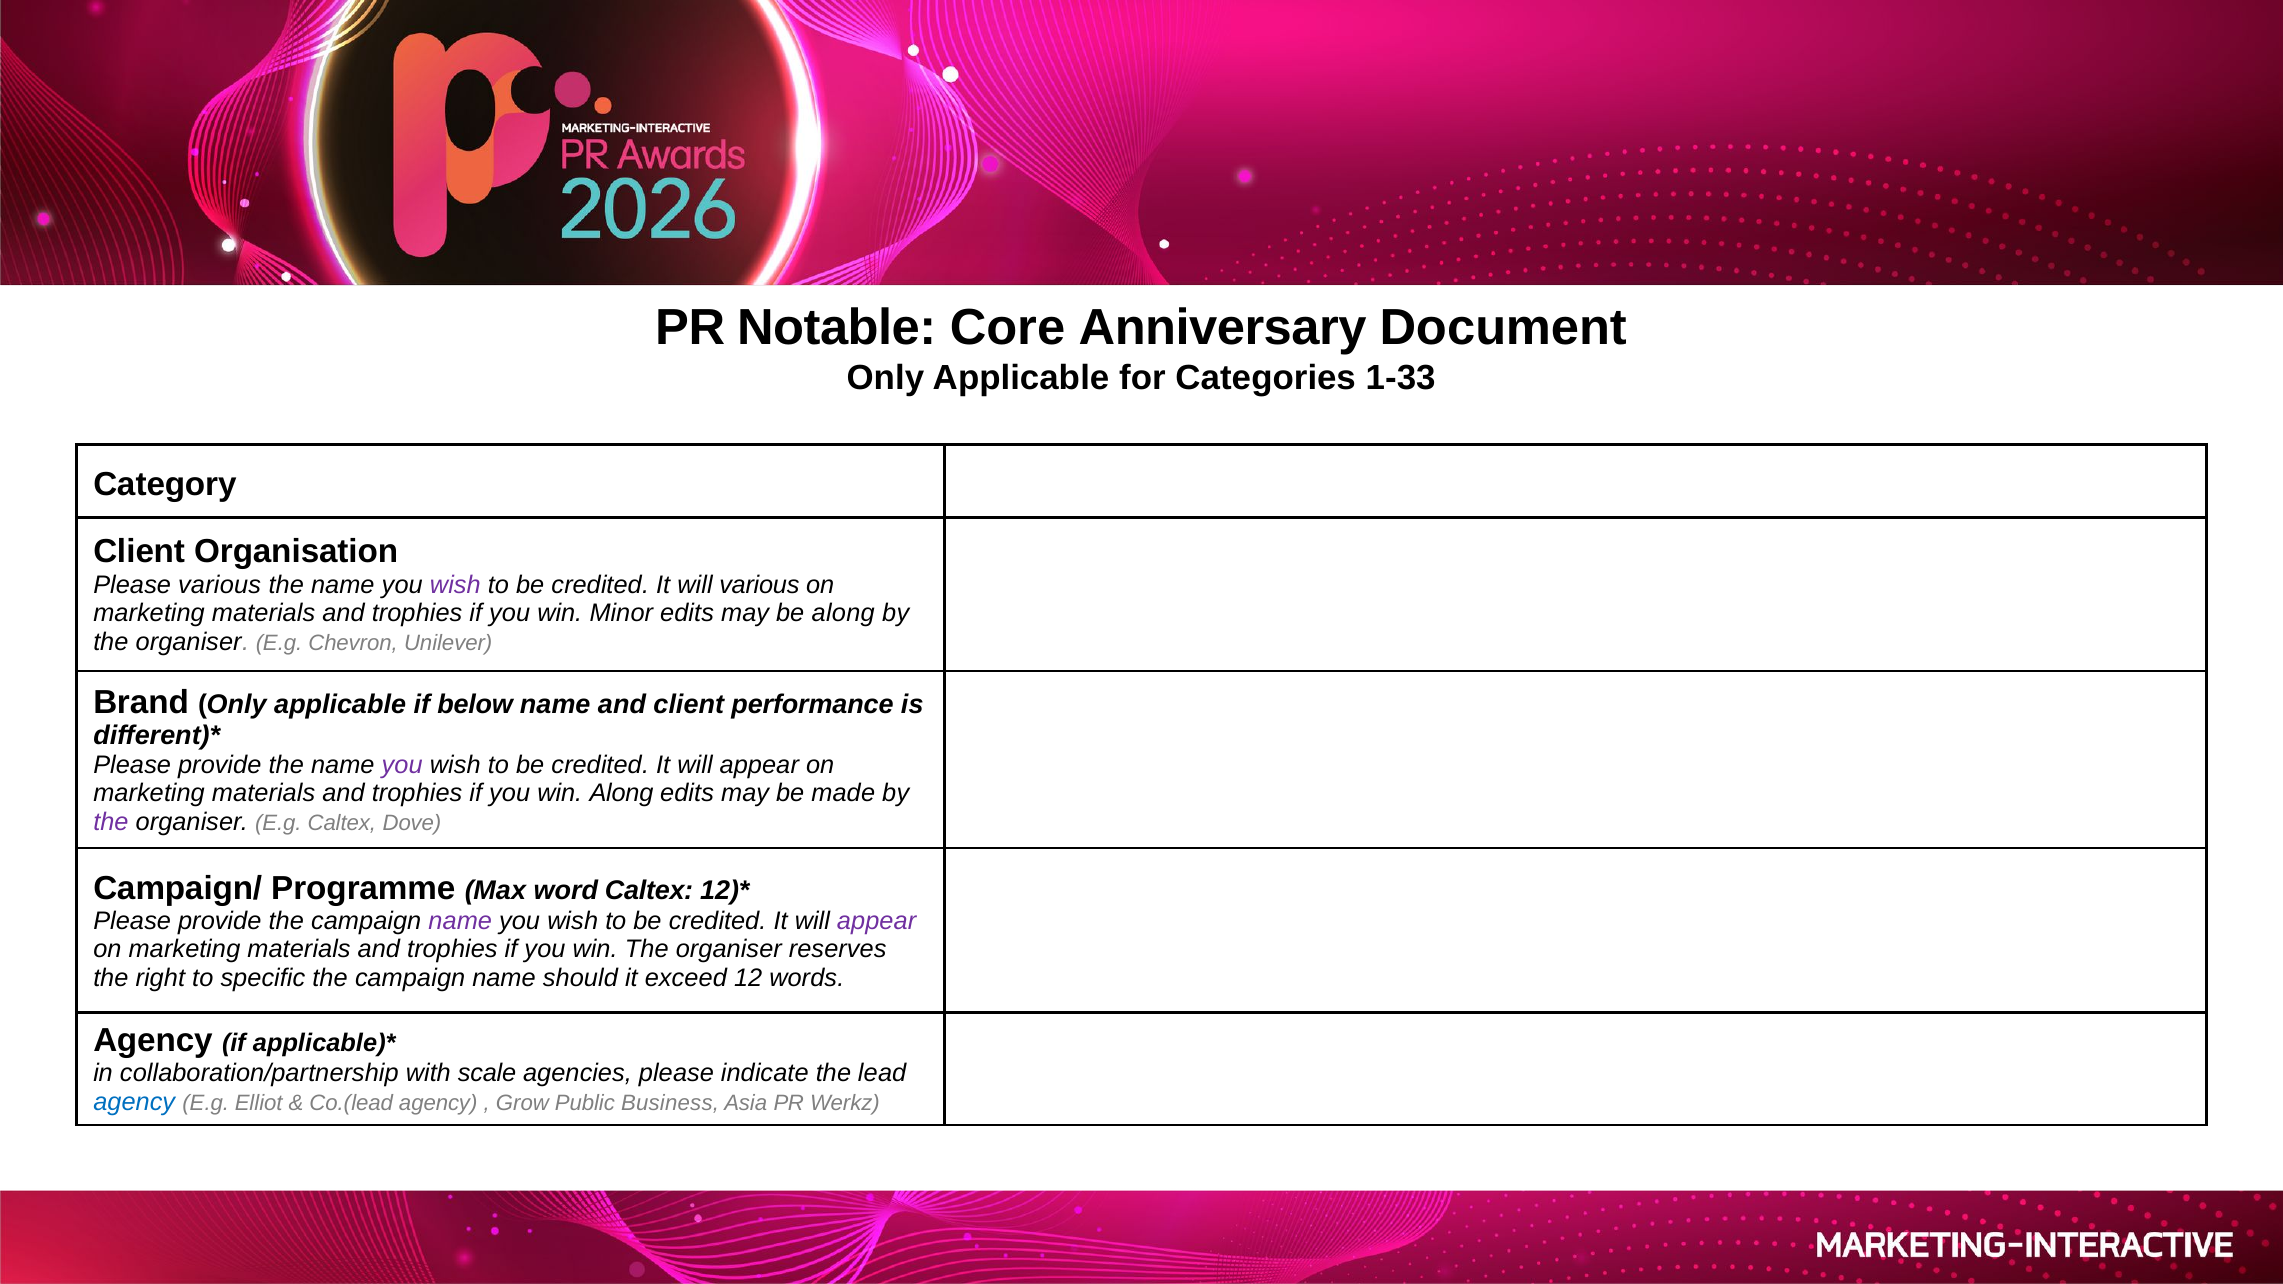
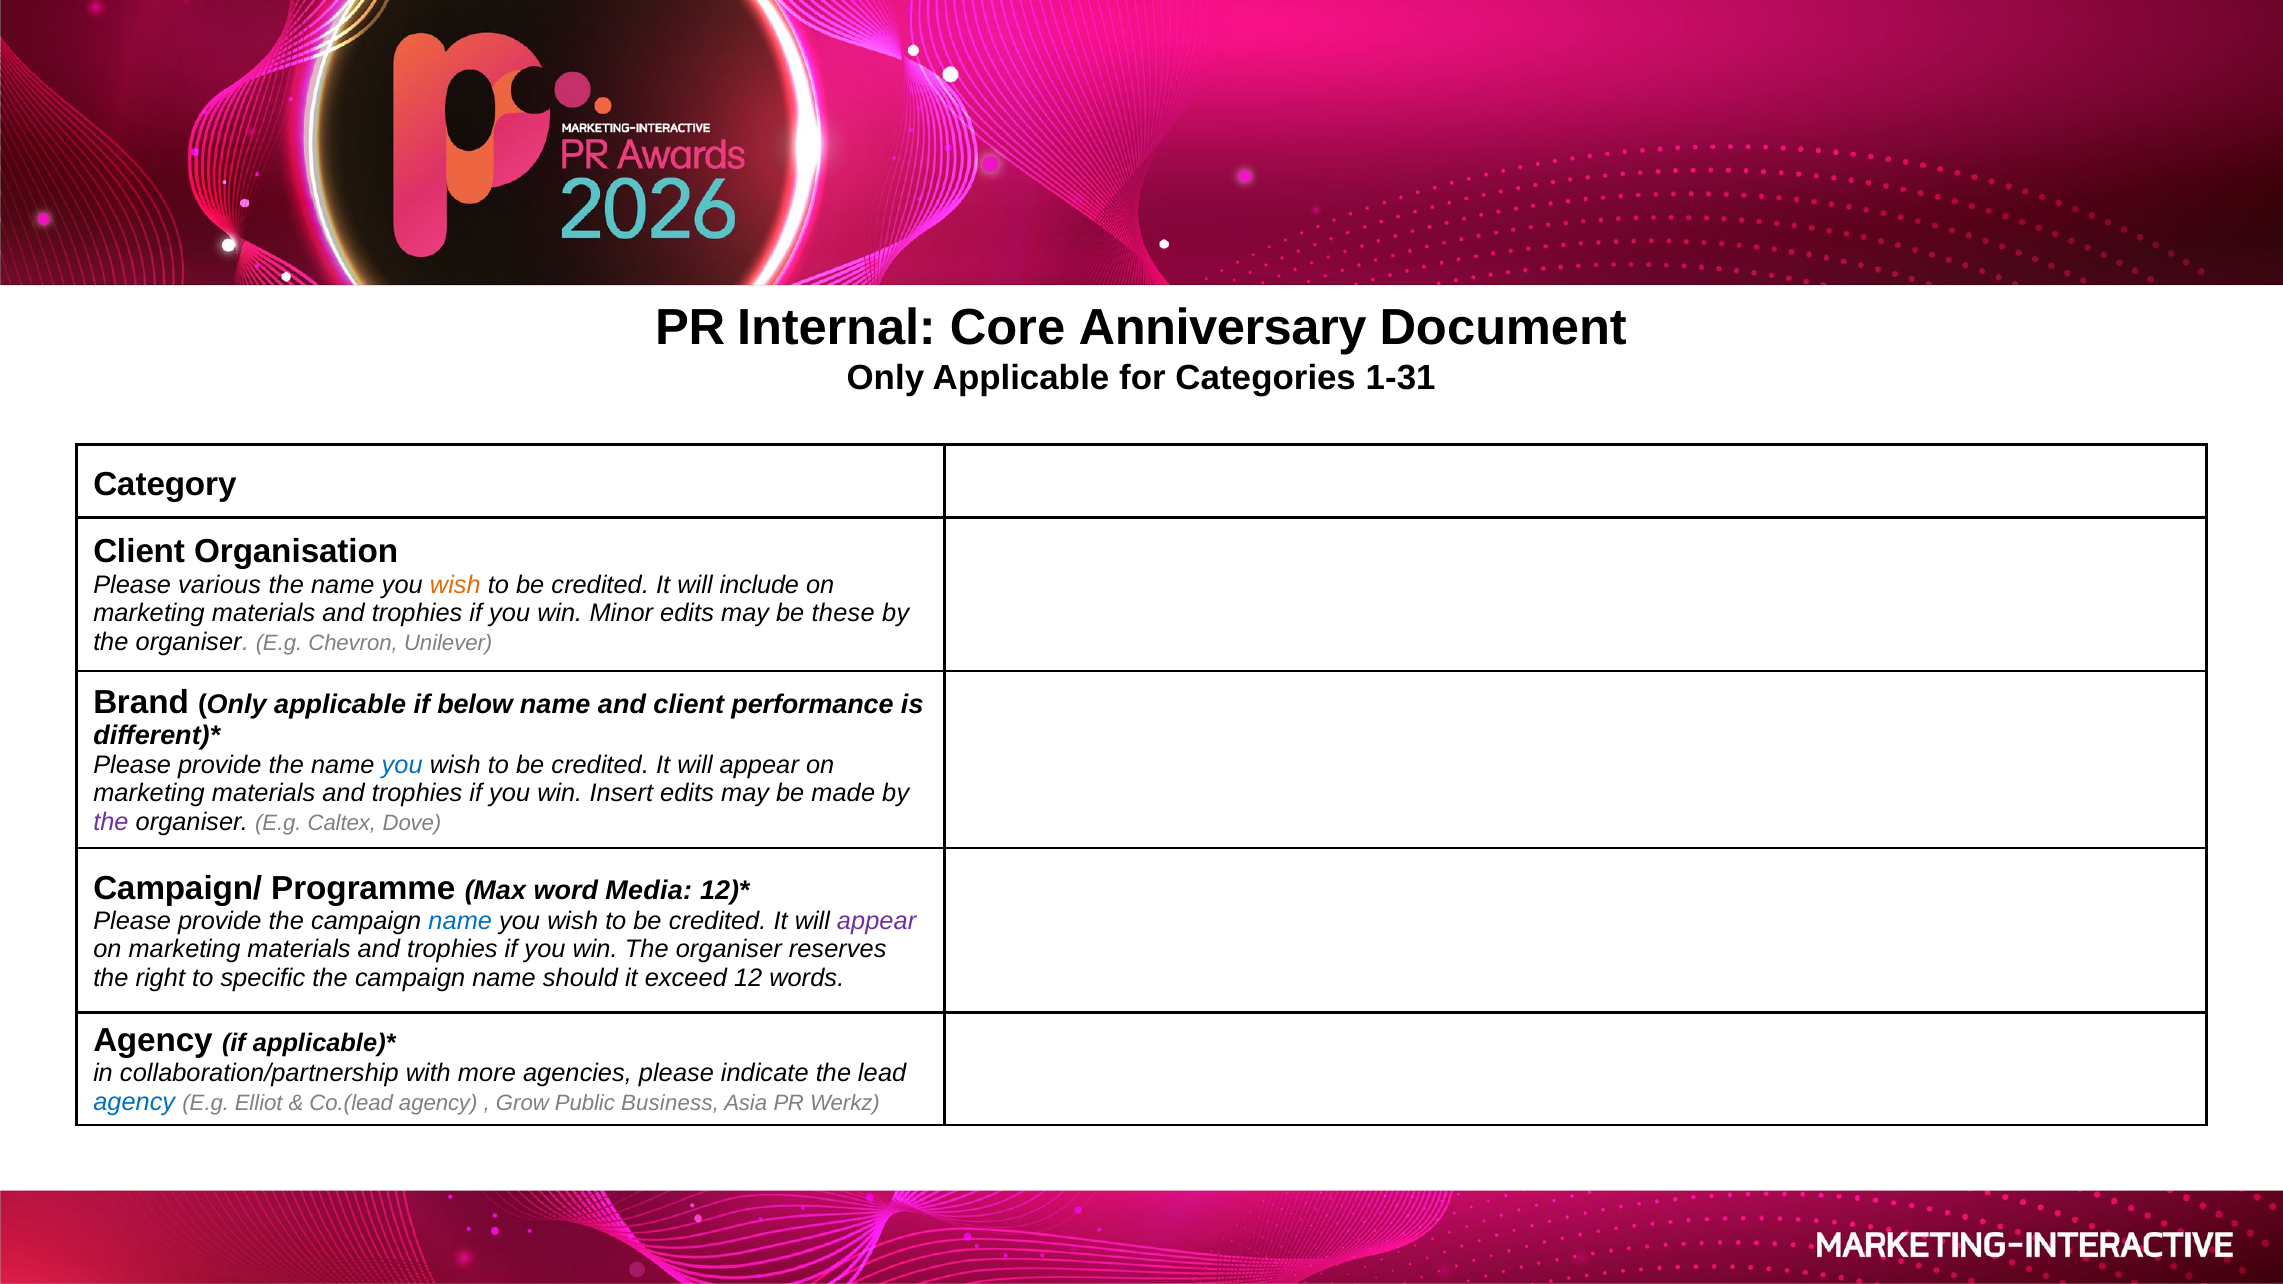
Notable: Notable -> Internal (837, 328)
1-33: 1-33 -> 1-31 (1401, 378)
wish colour: purple -> orange (455, 585)
will various: various -> include (759, 585)
be along: along -> these (843, 613)
you colour: purple -> blue (402, 765)
win Along: Along -> Insert (621, 794)
word Caltex: Caltex -> Media (649, 890)
name colour: purple -> blue (460, 921)
scale: scale -> more (487, 1074)
